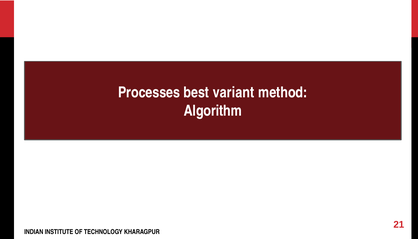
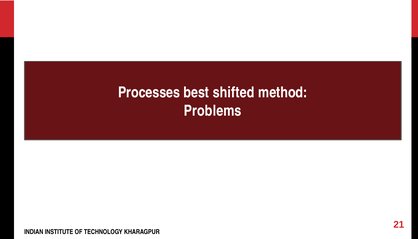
variant: variant -> shifted (234, 92)
Algorithm: Algorithm -> Problems (213, 111)
